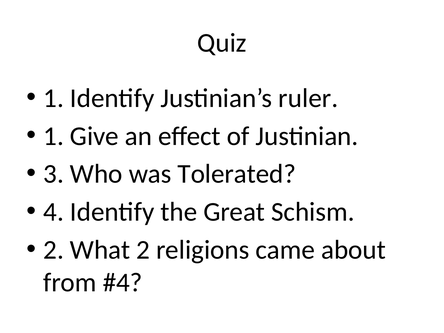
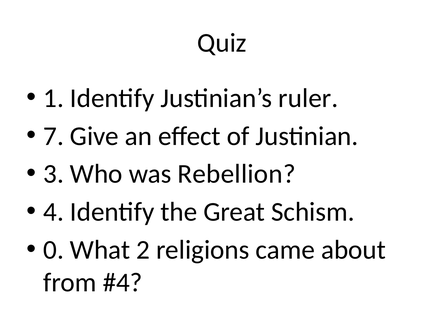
1: 1 -> 7 (54, 136)
Tolerated: Tolerated -> Rebellion (237, 174)
2: 2 -> 0 (54, 250)
